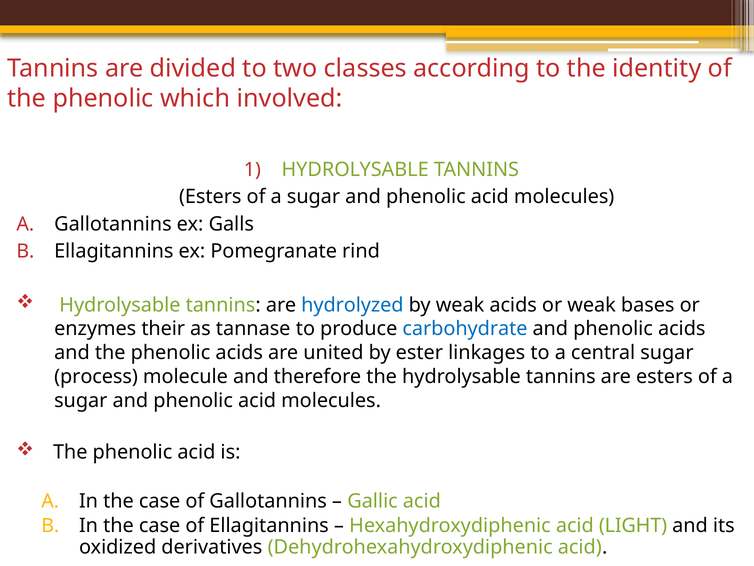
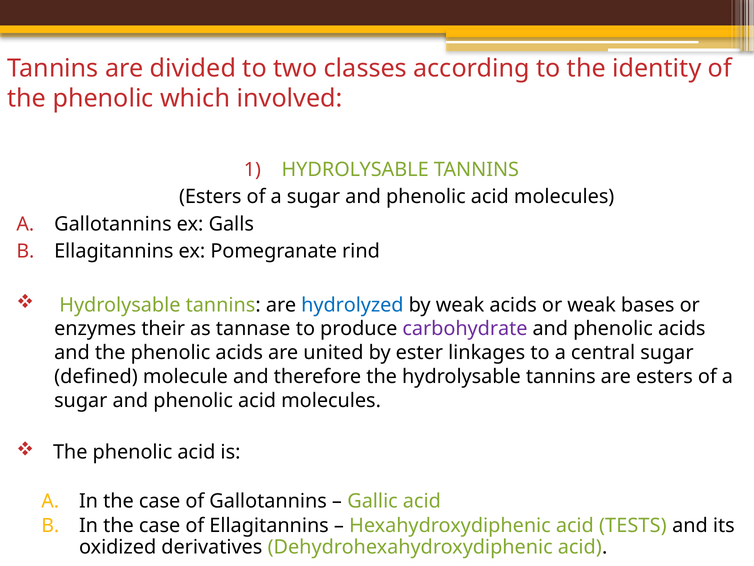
carbohydrate colour: blue -> purple (465, 329)
process: process -> defined (96, 376)
LIGHT: LIGHT -> TESTS (633, 525)
